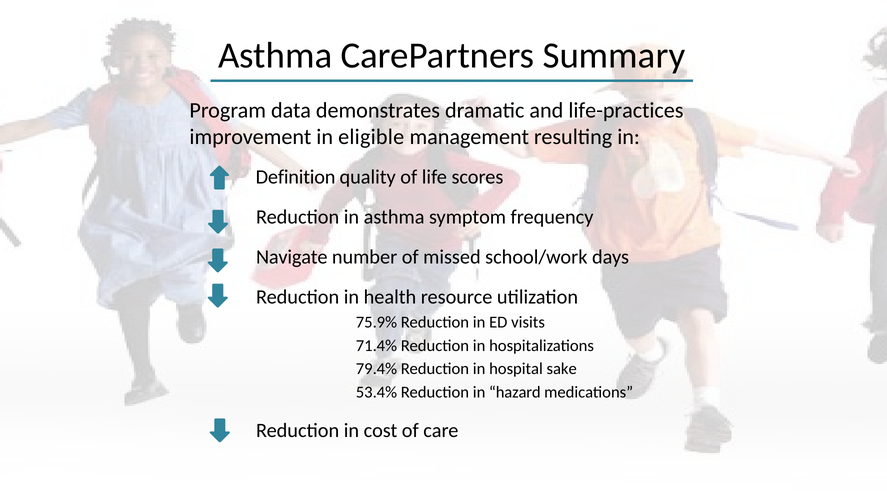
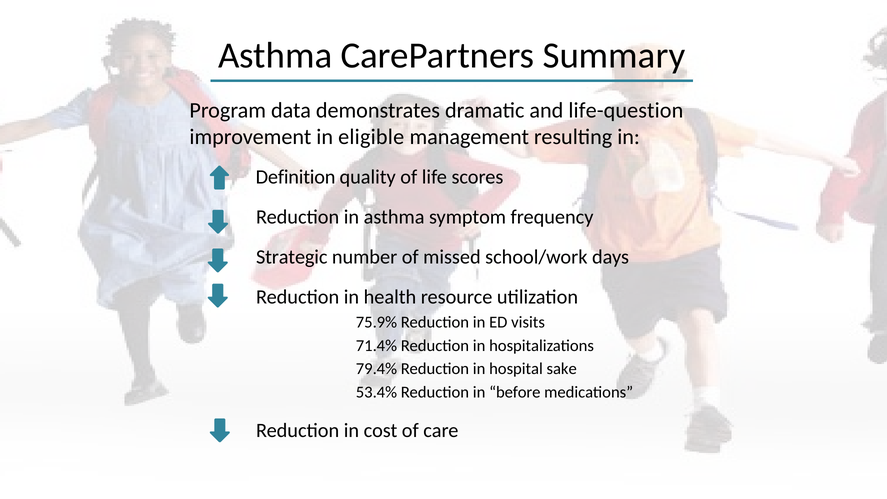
life-practices: life-practices -> life-question (626, 110)
Navigate: Navigate -> Strategic (292, 257)
hazard: hazard -> before (515, 392)
